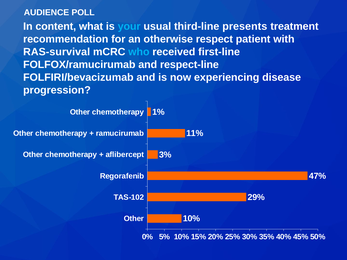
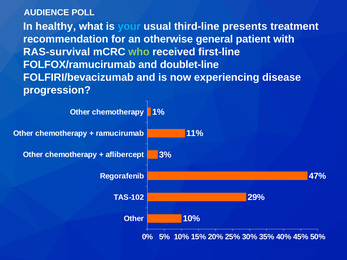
content: content -> healthy (56, 27)
respect: respect -> general (214, 39)
who colour: light blue -> light green (139, 52)
respect-line: respect-line -> doublet-line (189, 65)
